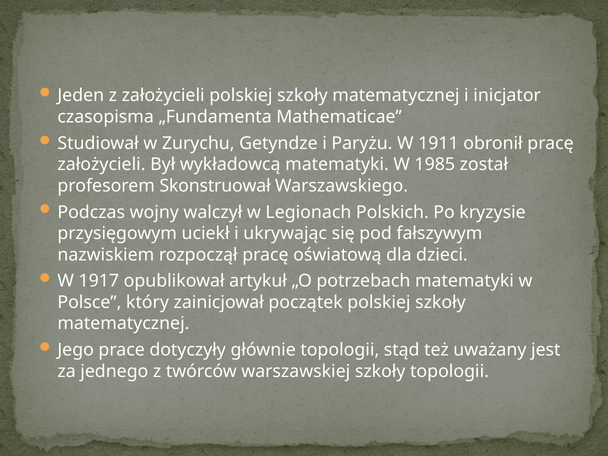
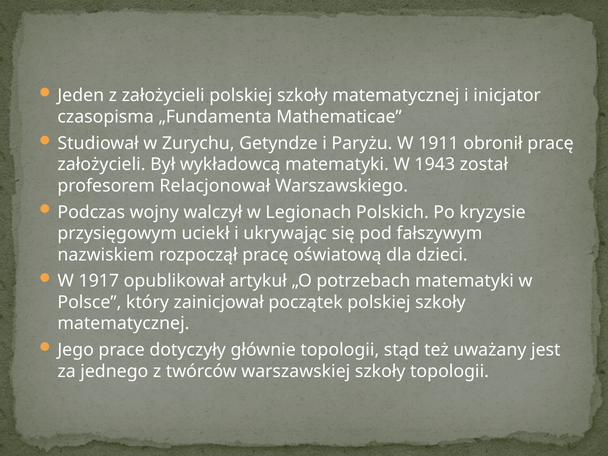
1985: 1985 -> 1943 (435, 165)
Skonstruował: Skonstruował -> Relacjonował (215, 186)
